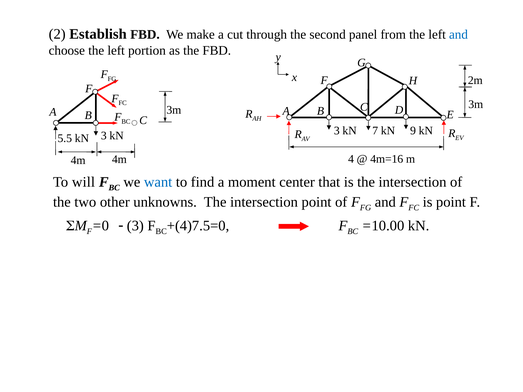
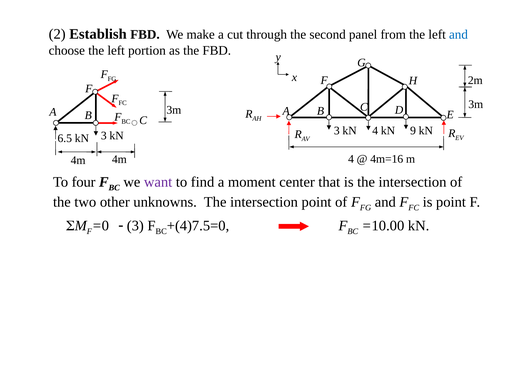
kN 7: 7 -> 4 (375, 131)
5.5: 5.5 -> 6.5 (65, 138)
will: will -> four (84, 182)
want colour: blue -> purple (158, 182)
